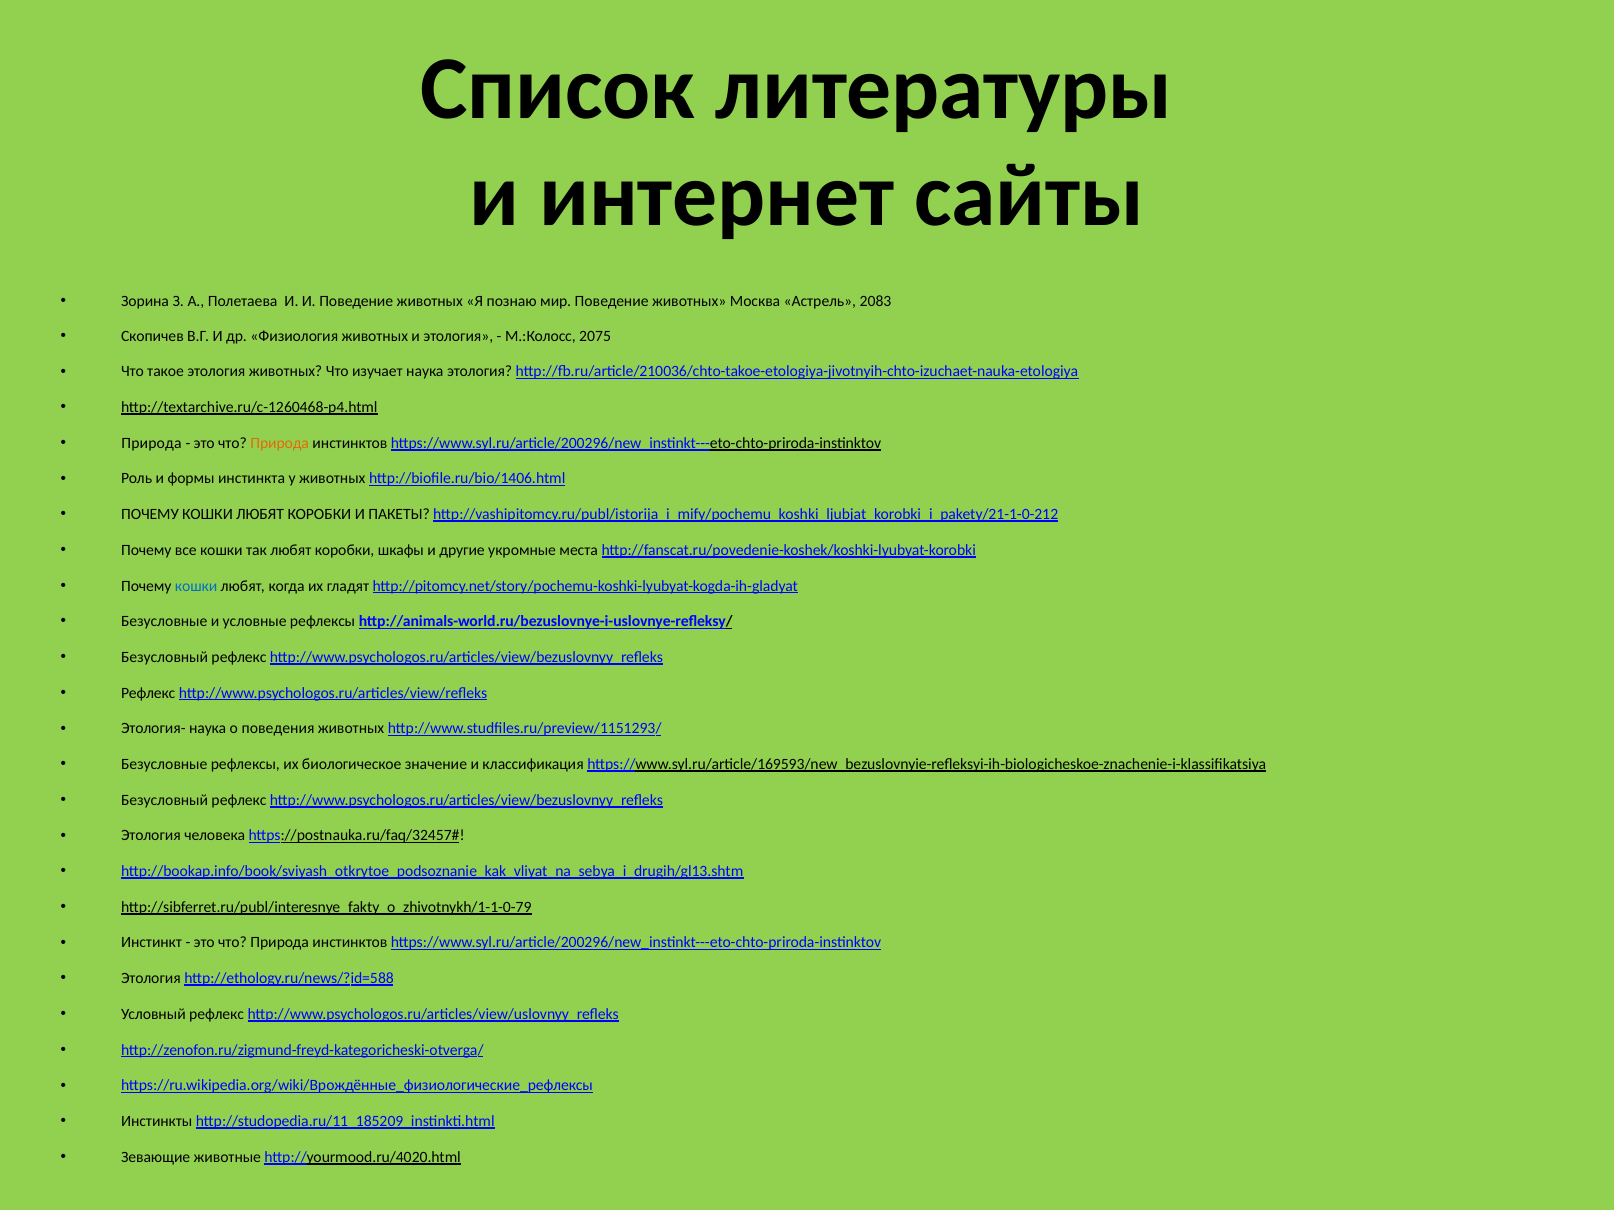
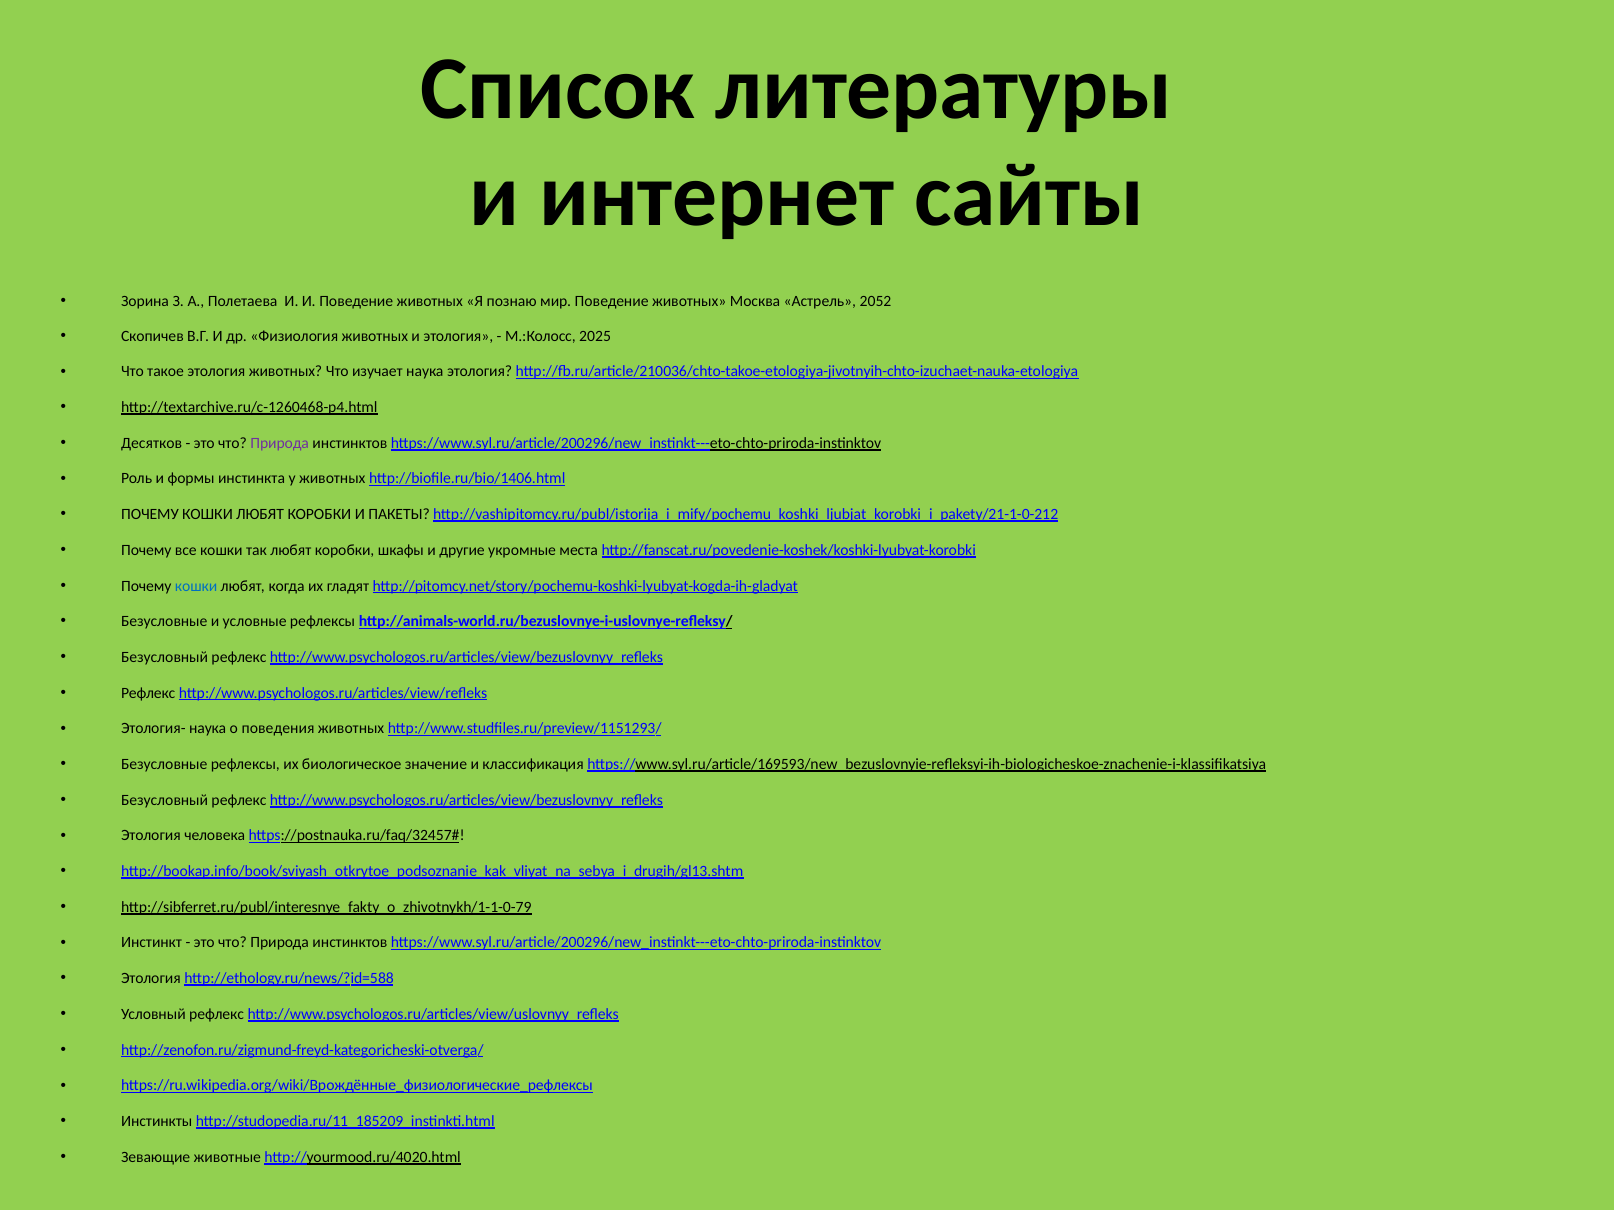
2083: 2083 -> 2052 (876, 301)
2075: 2075 -> 2025 (595, 336)
Природа: Природа -> Десятков (152, 443)
Природа colour: orange -> purple (280, 443)
